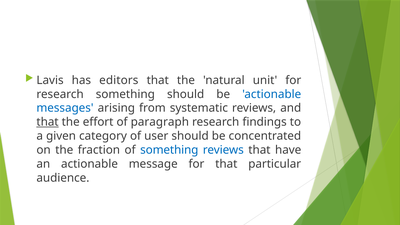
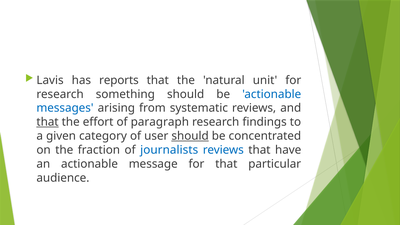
editors: editors -> reports (119, 80)
should underline: none -> present (190, 136)
of something: something -> journalists (169, 150)
